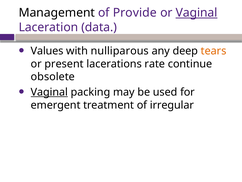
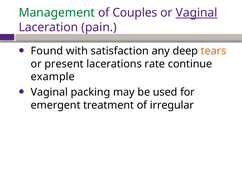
Management colour: black -> green (57, 13)
Provide: Provide -> Couples (135, 13)
data: data -> pain (99, 27)
Values: Values -> Found (47, 51)
nulliparous: nulliparous -> satisfaction (120, 51)
obsolete: obsolete -> example (53, 77)
Vaginal underline: present -> none (49, 92)
